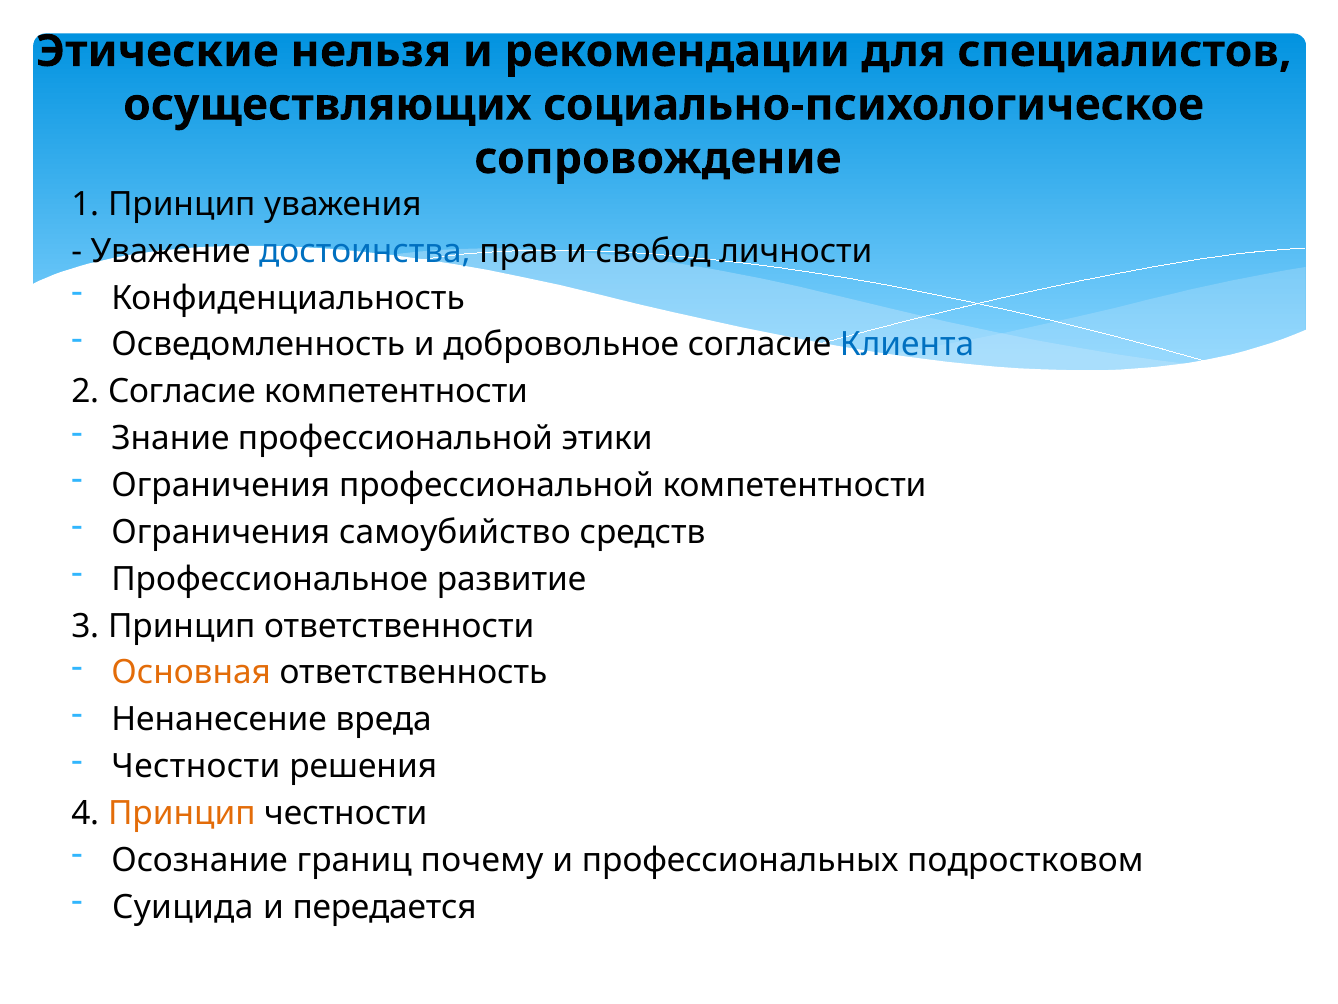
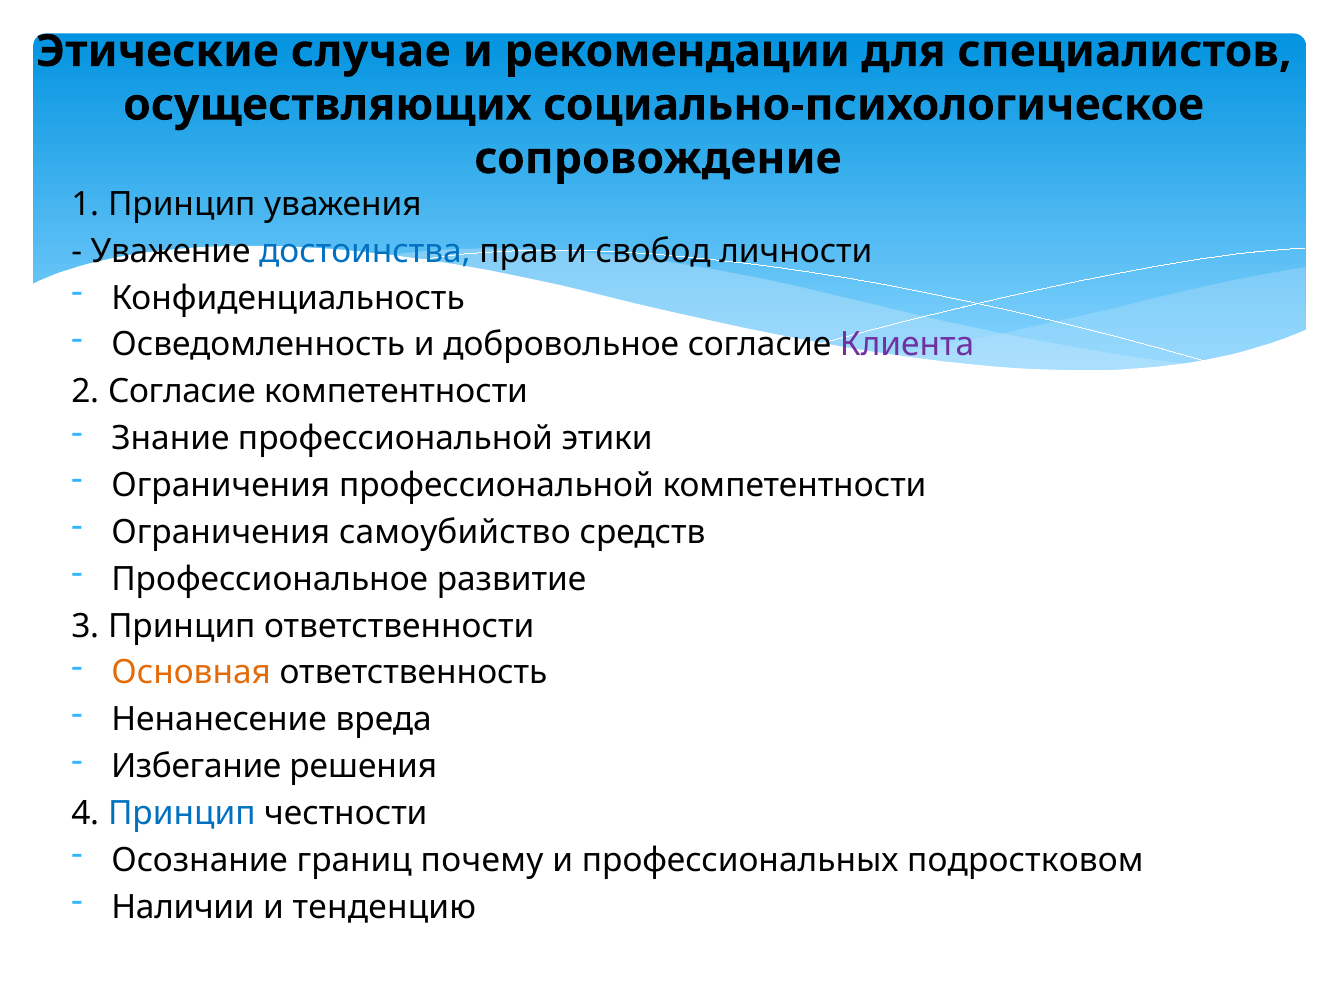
нельзя: нельзя -> случае (371, 51)
Клиента colour: blue -> purple (907, 345)
Честности: Честности -> Избегание (196, 766)
Принцип colour: orange -> blue (182, 813)
Суицида: Суицида -> Наличии (183, 907)
передается: передается -> тенденцию (384, 907)
